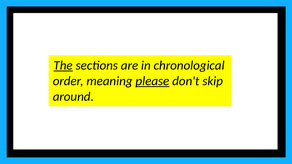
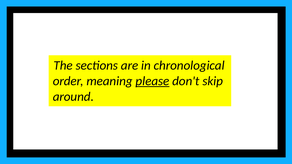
The underline: present -> none (63, 66)
